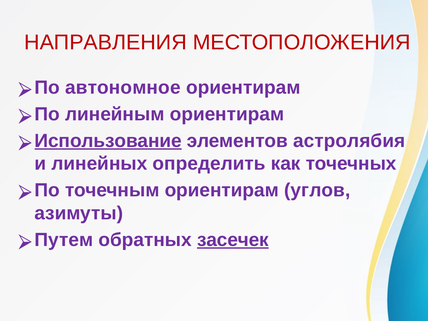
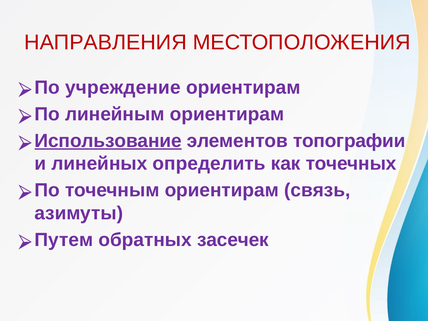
автономное: автономное -> учреждение (123, 88)
астролябия: астролябия -> топографии (349, 141)
углов: углов -> связь (317, 190)
засечек underline: present -> none (233, 240)
